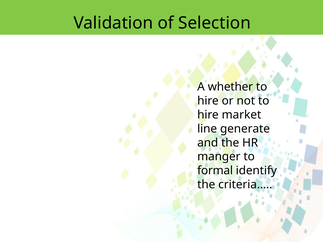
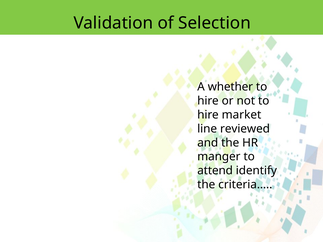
generate: generate -> reviewed (245, 129)
formal: formal -> attend (215, 171)
